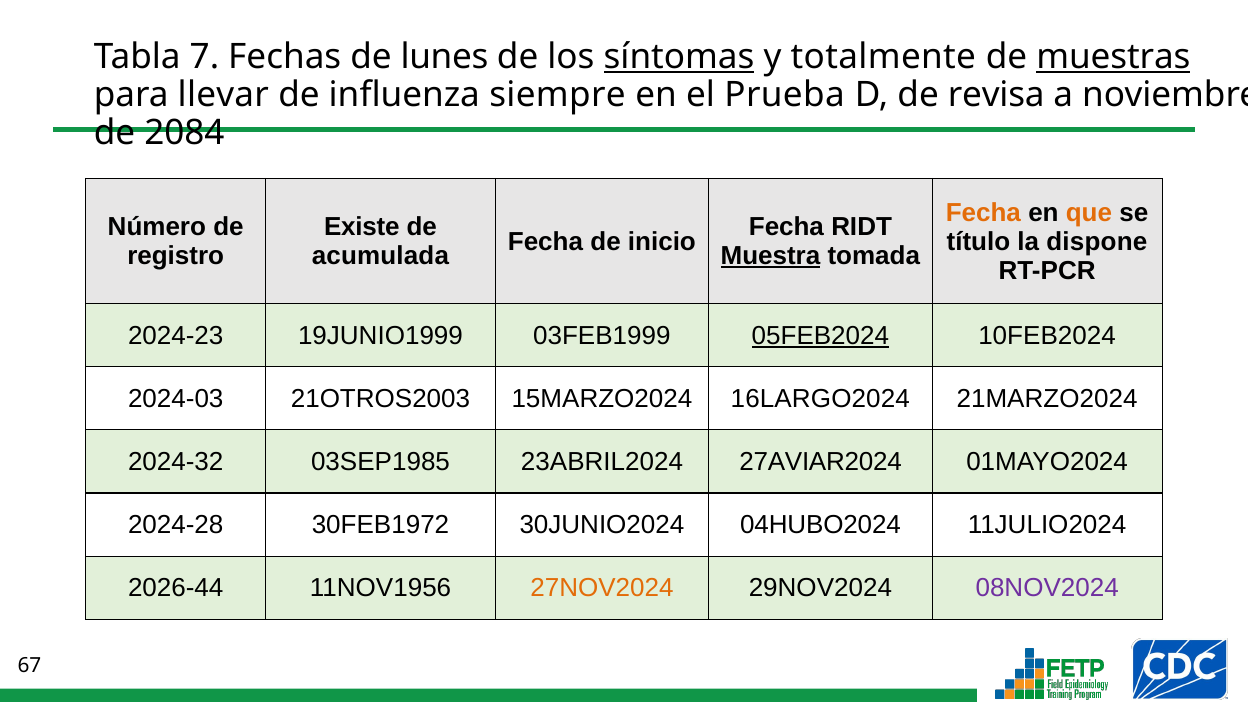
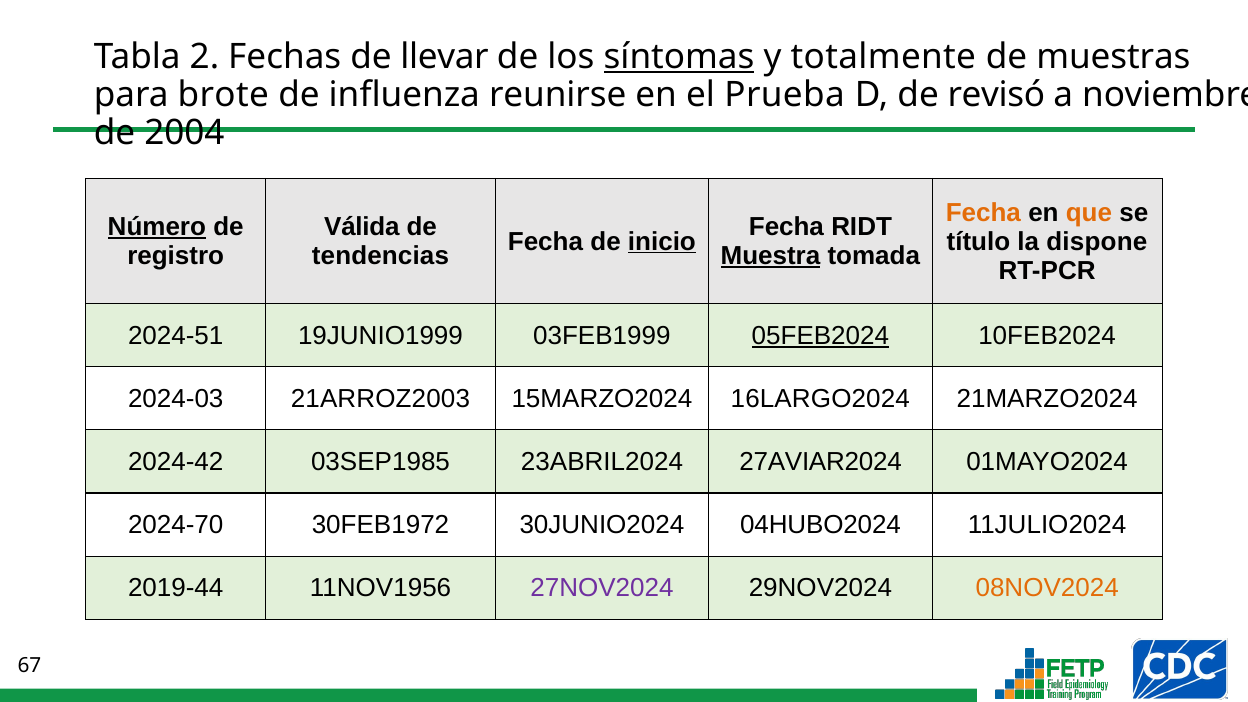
7: 7 -> 2 (204, 57)
lunes: lunes -> llevar (445, 57)
muestras underline: present -> none (1113, 57)
llevar: llevar -> brote (223, 95)
siempre: siempre -> reunirse (558, 95)
revisa: revisa -> revisó (996, 95)
2084: 2084 -> 2004 (184, 133)
Número underline: none -> present (157, 227)
Existe: Existe -> Válida (362, 227)
inicio underline: none -> present (662, 242)
acumulada: acumulada -> tendencias (380, 256)
2024-23: 2024-23 -> 2024-51 (176, 336)
21OTROS2003: 21OTROS2003 -> 21ARROZ2003 (380, 399)
2024-32: 2024-32 -> 2024-42 (176, 462)
2024-28: 2024-28 -> 2024-70 (176, 525)
2026-44: 2026-44 -> 2019-44 (176, 588)
27NOV2024 colour: orange -> purple (602, 588)
08NOV2024 colour: purple -> orange (1047, 588)
